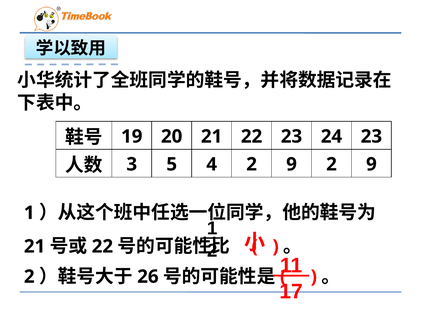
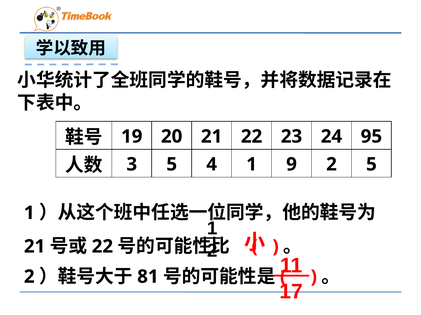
24 23: 23 -> 95 (371, 137)
4 2: 2 -> 1 (252, 165)
9 2 9: 9 -> 5 (371, 165)
26: 26 -> 81 (148, 277)
